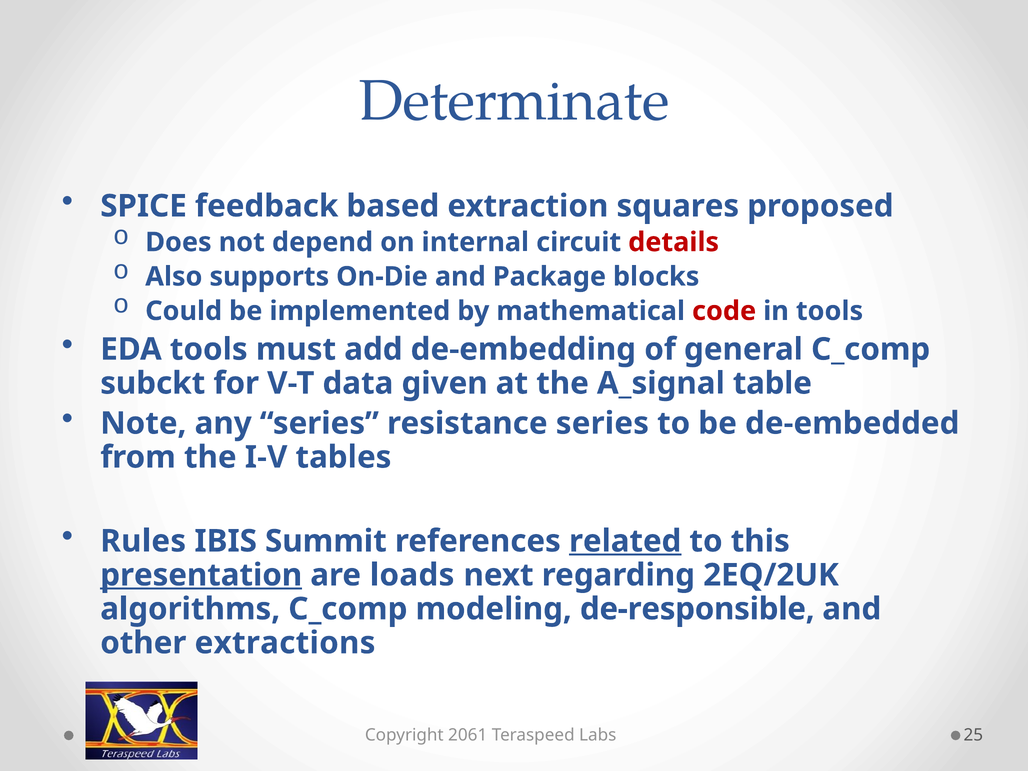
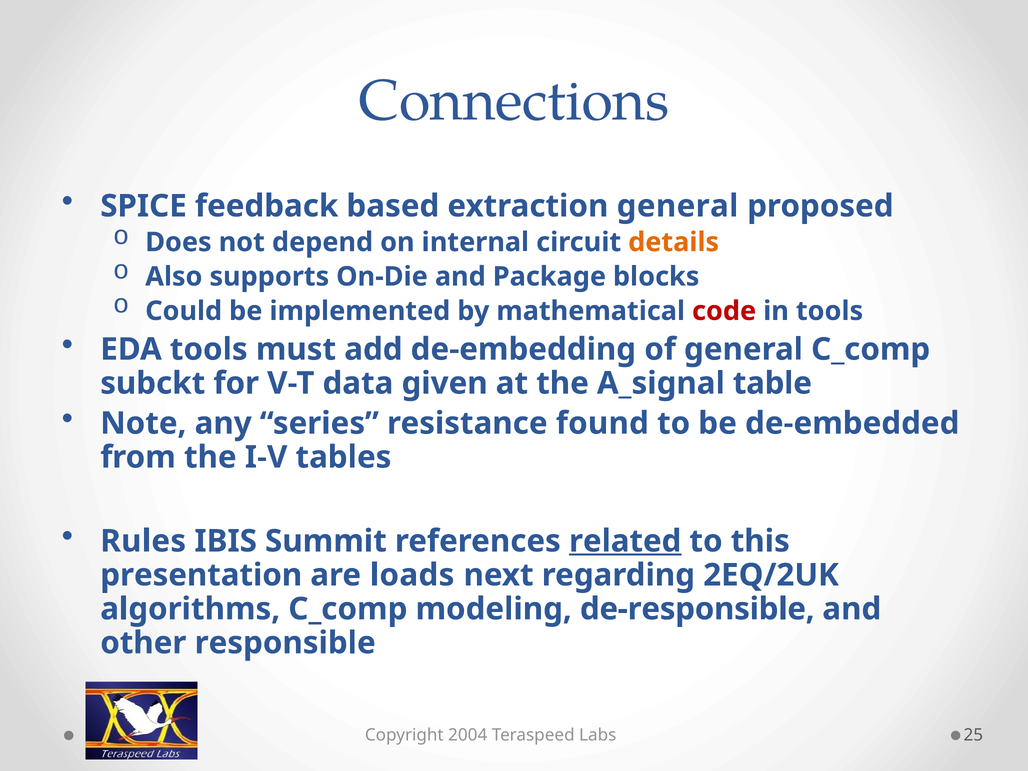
Determinate: Determinate -> Connections (514, 101)
extraction squares: squares -> general (678, 206)
details colour: red -> orange (674, 242)
resistance series: series -> found (602, 423)
presentation underline: present -> none (201, 575)
extractions: extractions -> responsible (285, 643)
2061: 2061 -> 2004 (468, 735)
